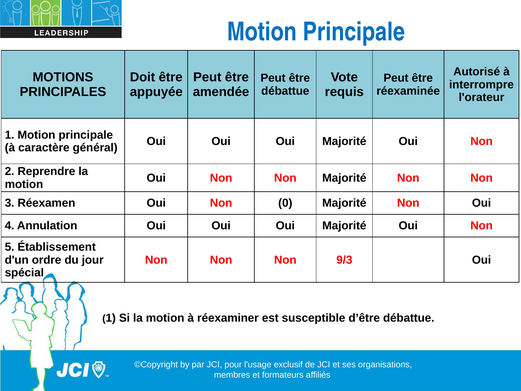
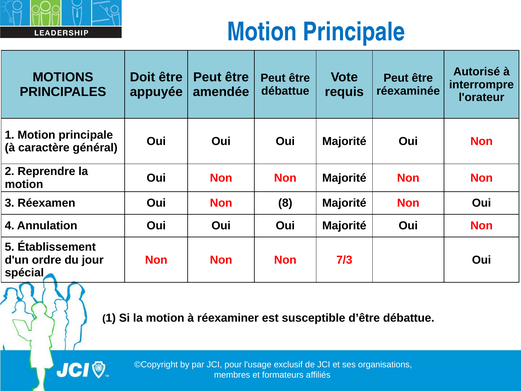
0: 0 -> 8 (285, 203)
9/3: 9/3 -> 7/3 (344, 260)
